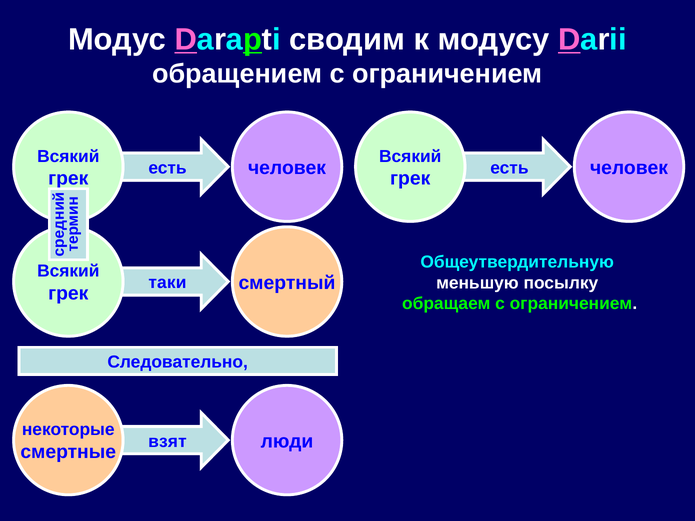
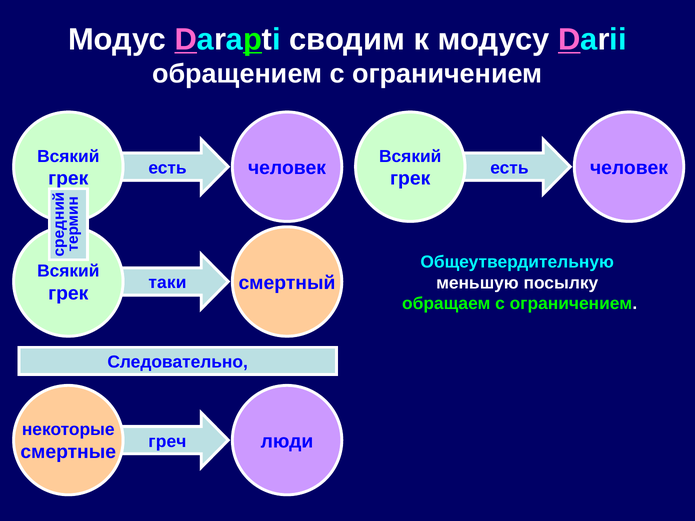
взят: взят -> греч (167, 442)
